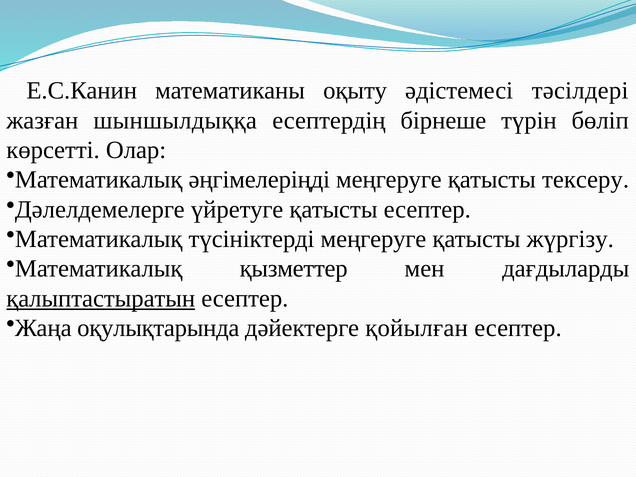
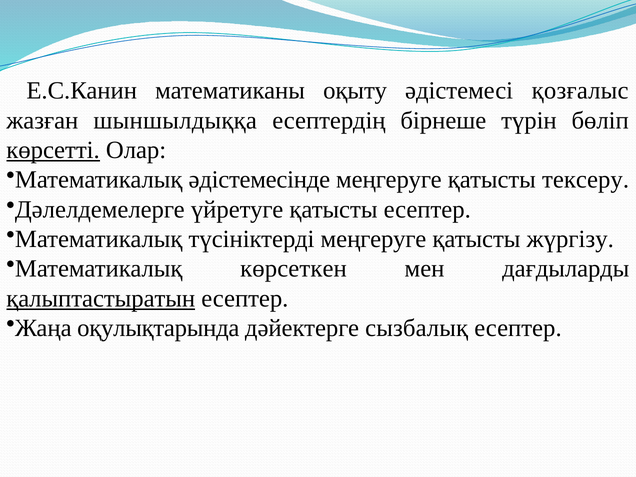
тәсілдері: тәсілдері -> қозғалыс (580, 91)
көрсетті underline: none -> present (53, 150)
әңгімелеріңді: әңгімелеріңді -> әдістемесінде (259, 180)
қызметтер: қызметтер -> көрсеткен (293, 269)
қойылған: қойылған -> сызбалық (417, 328)
